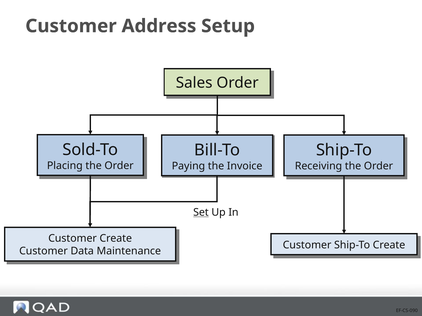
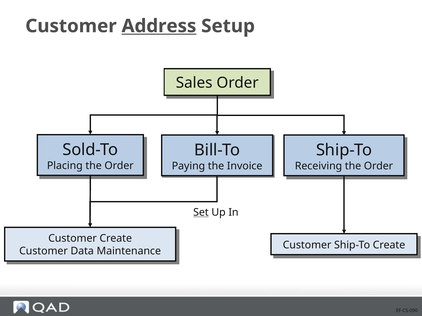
Address underline: none -> present (159, 26)
